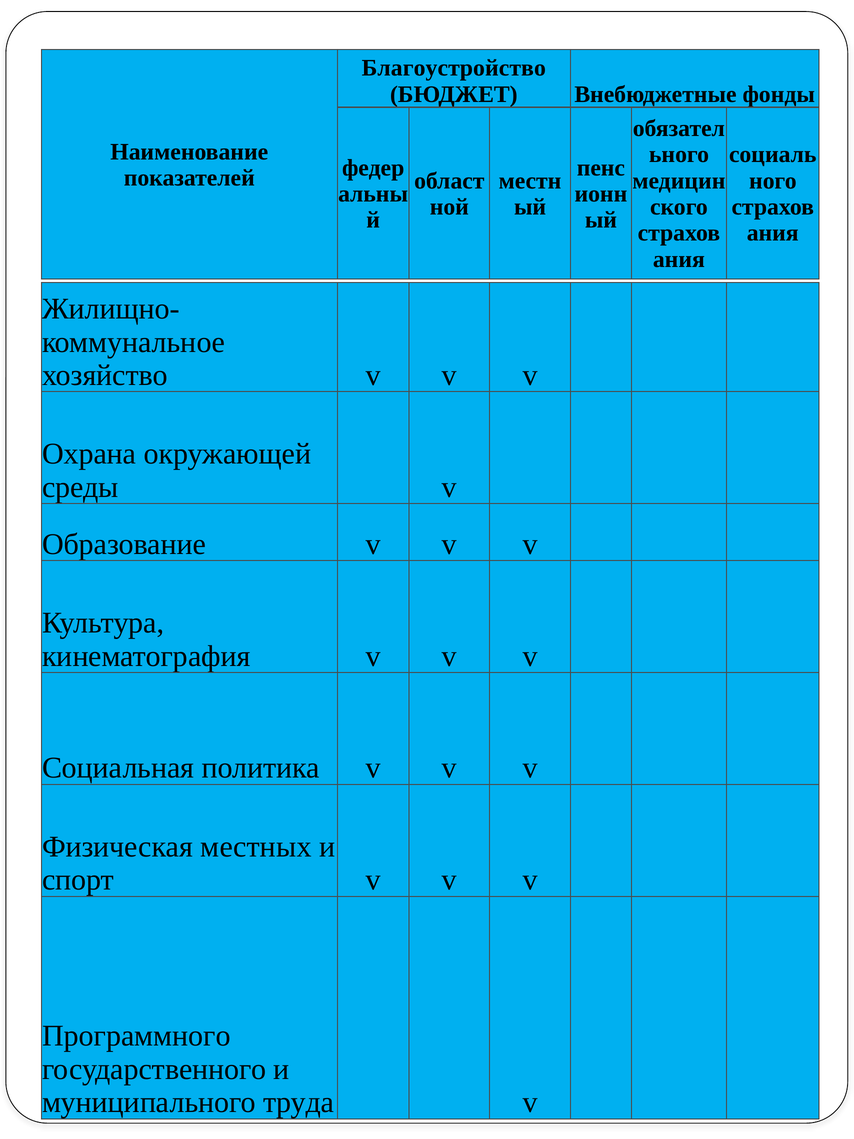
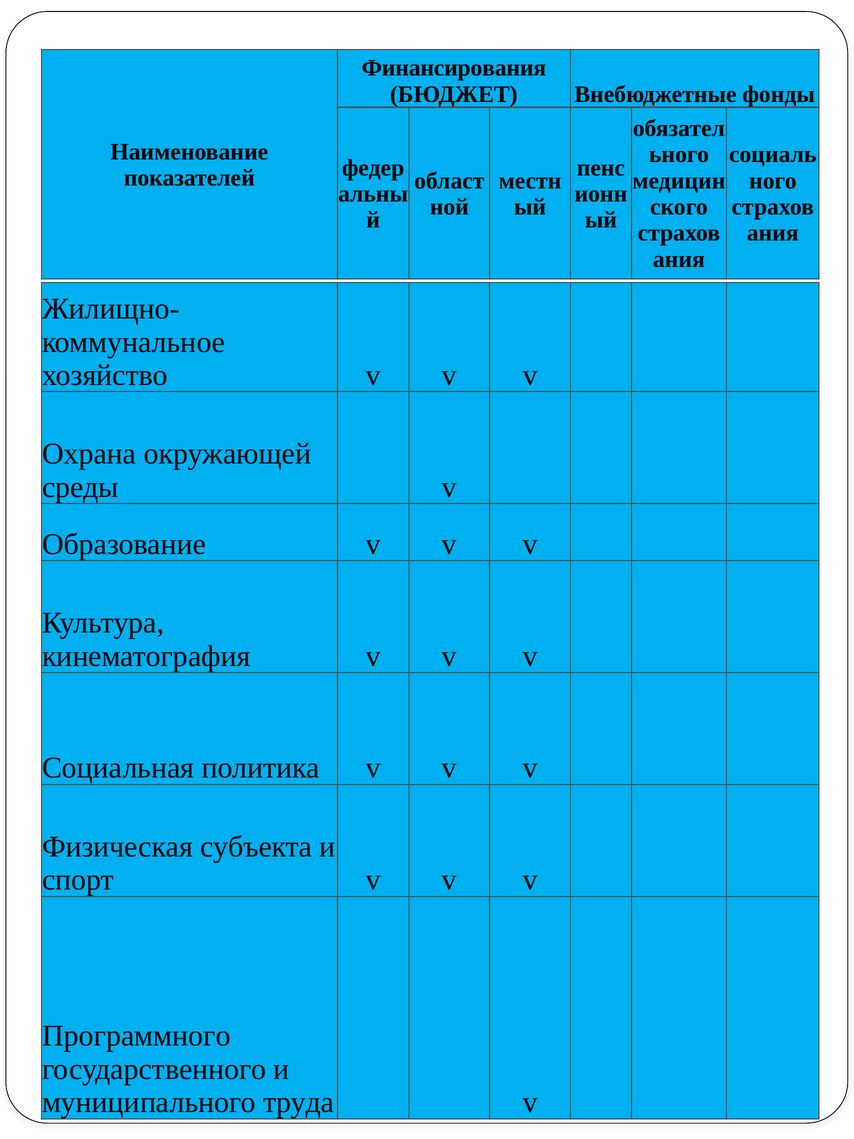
Благоустройство: Благоустройство -> Финансирования (454, 68)
местных: местных -> субъекта (256, 847)
